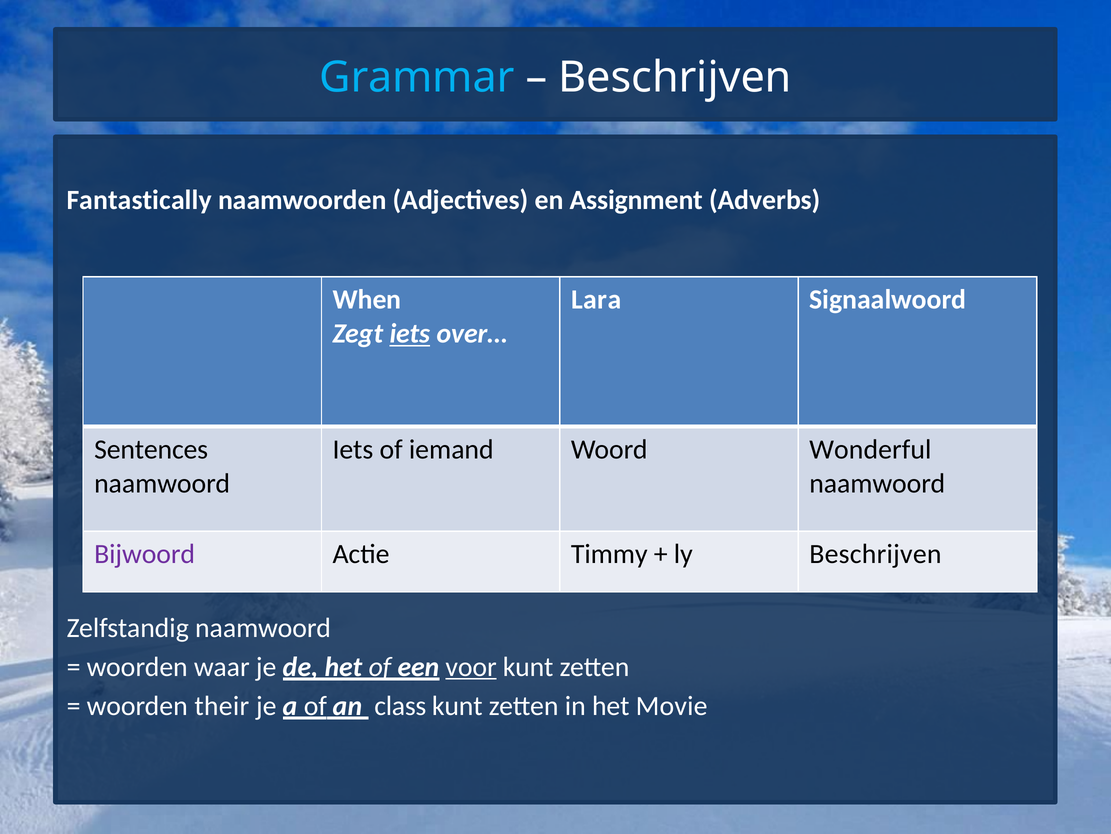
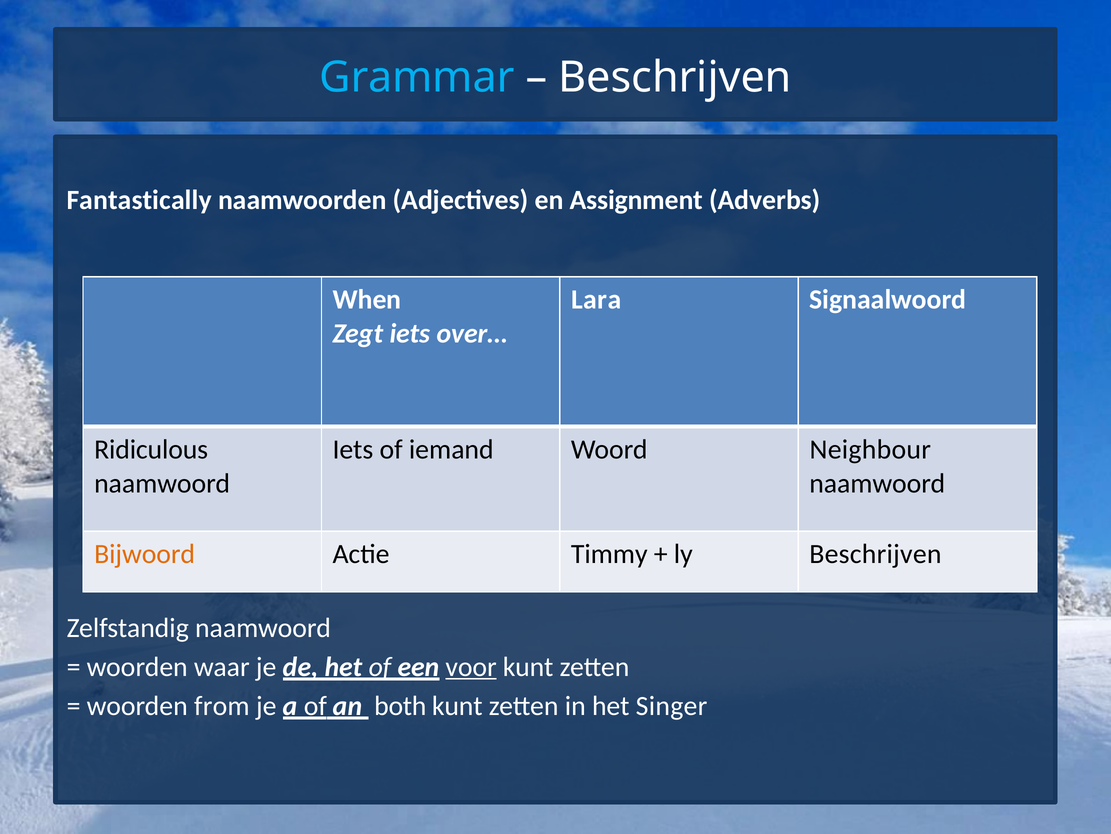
iets underline: present -> none (410, 333)
Sentences: Sentences -> Ridiculous (151, 449)
Wonderful: Wonderful -> Neighbour (870, 449)
Bijwoord colour: purple -> orange (145, 554)
their: their -> from (222, 705)
class: class -> both (400, 705)
Movie: Movie -> Singer (672, 705)
